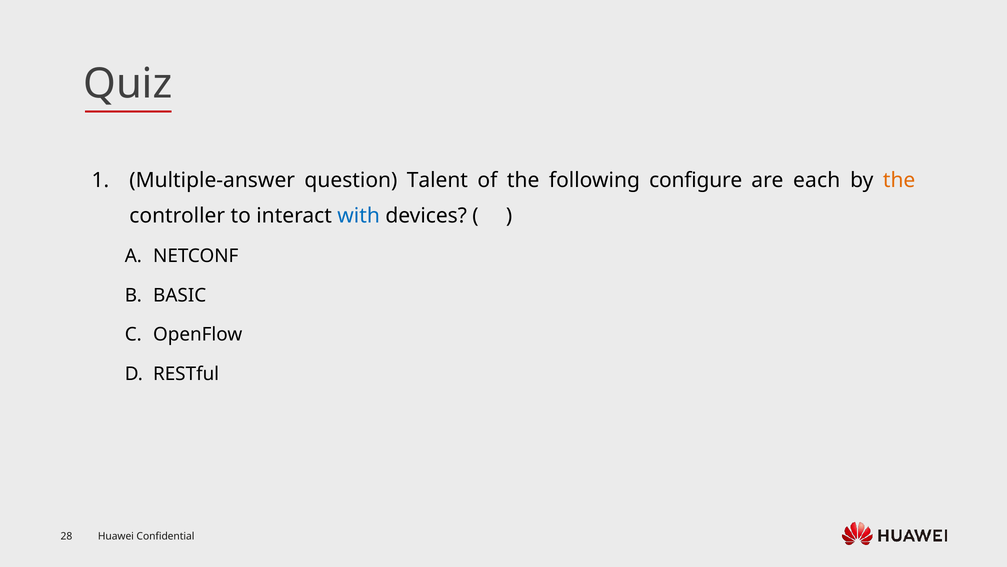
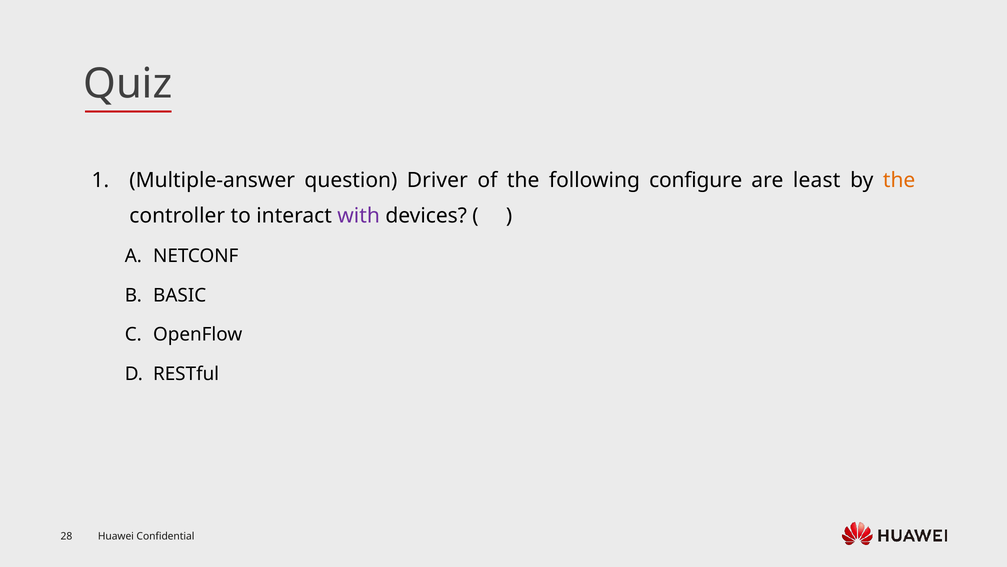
Talent: Talent -> Driver (437, 180)
each: each -> least (817, 180)
with colour: blue -> purple (359, 215)
